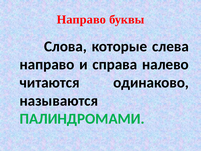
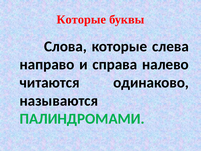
Направо: Направо -> Которые (81, 19)
